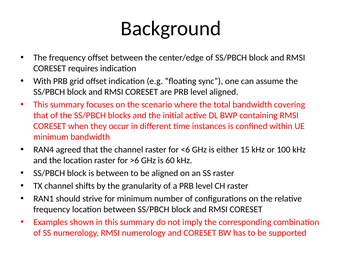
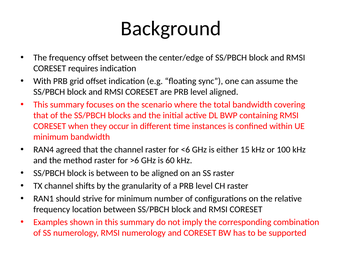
the location: location -> method (78, 161)
